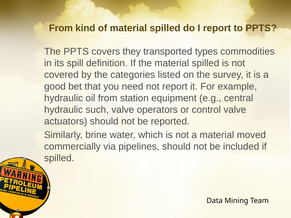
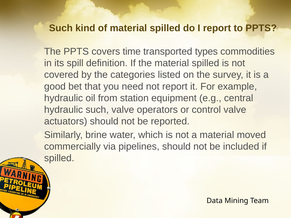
From: From -> Such (61, 28)
they: they -> time (132, 52)
